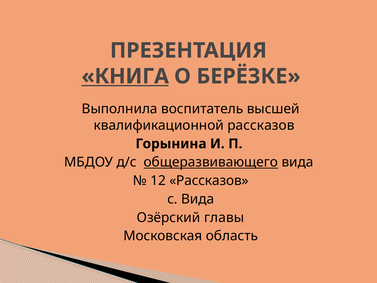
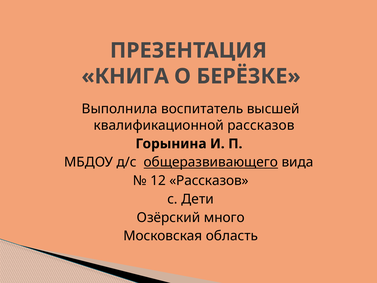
КНИГА underline: present -> none (125, 76)
с Вида: Вида -> Дети (198, 199)
главы: главы -> много (224, 217)
